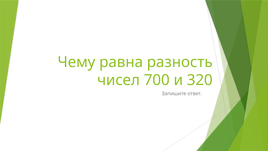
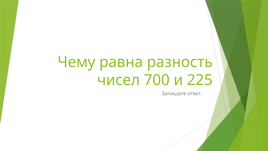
320: 320 -> 225 (200, 80)
